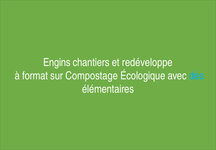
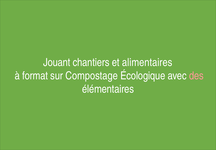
Engins: Engins -> Jouant (57, 62)
redéveloppe: redéveloppe -> alimentaires (147, 62)
des colour: light blue -> pink (196, 76)
